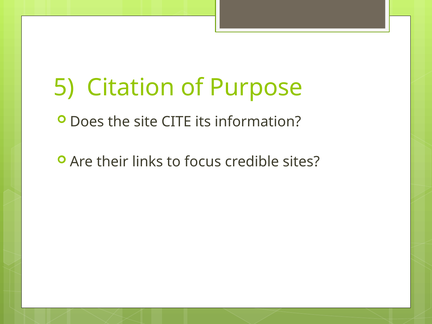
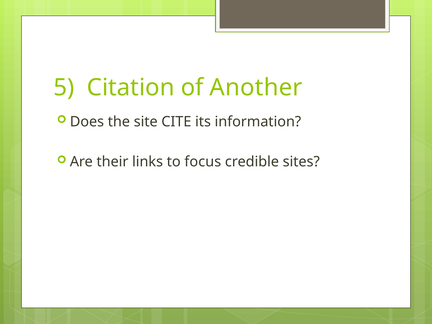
Purpose: Purpose -> Another (256, 88)
